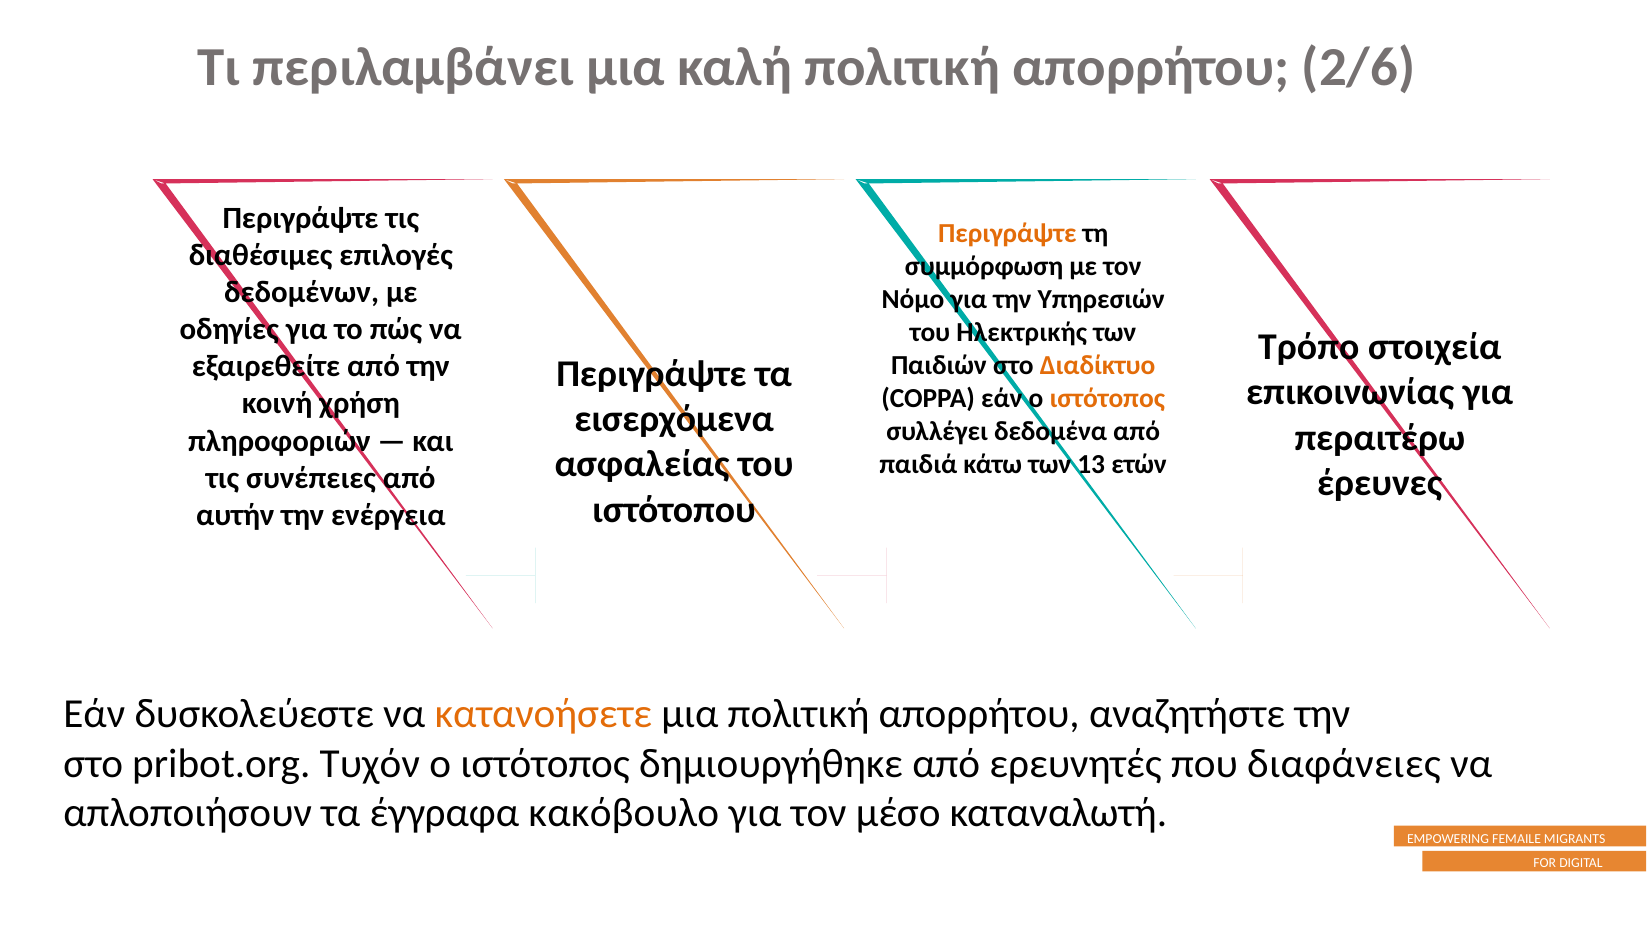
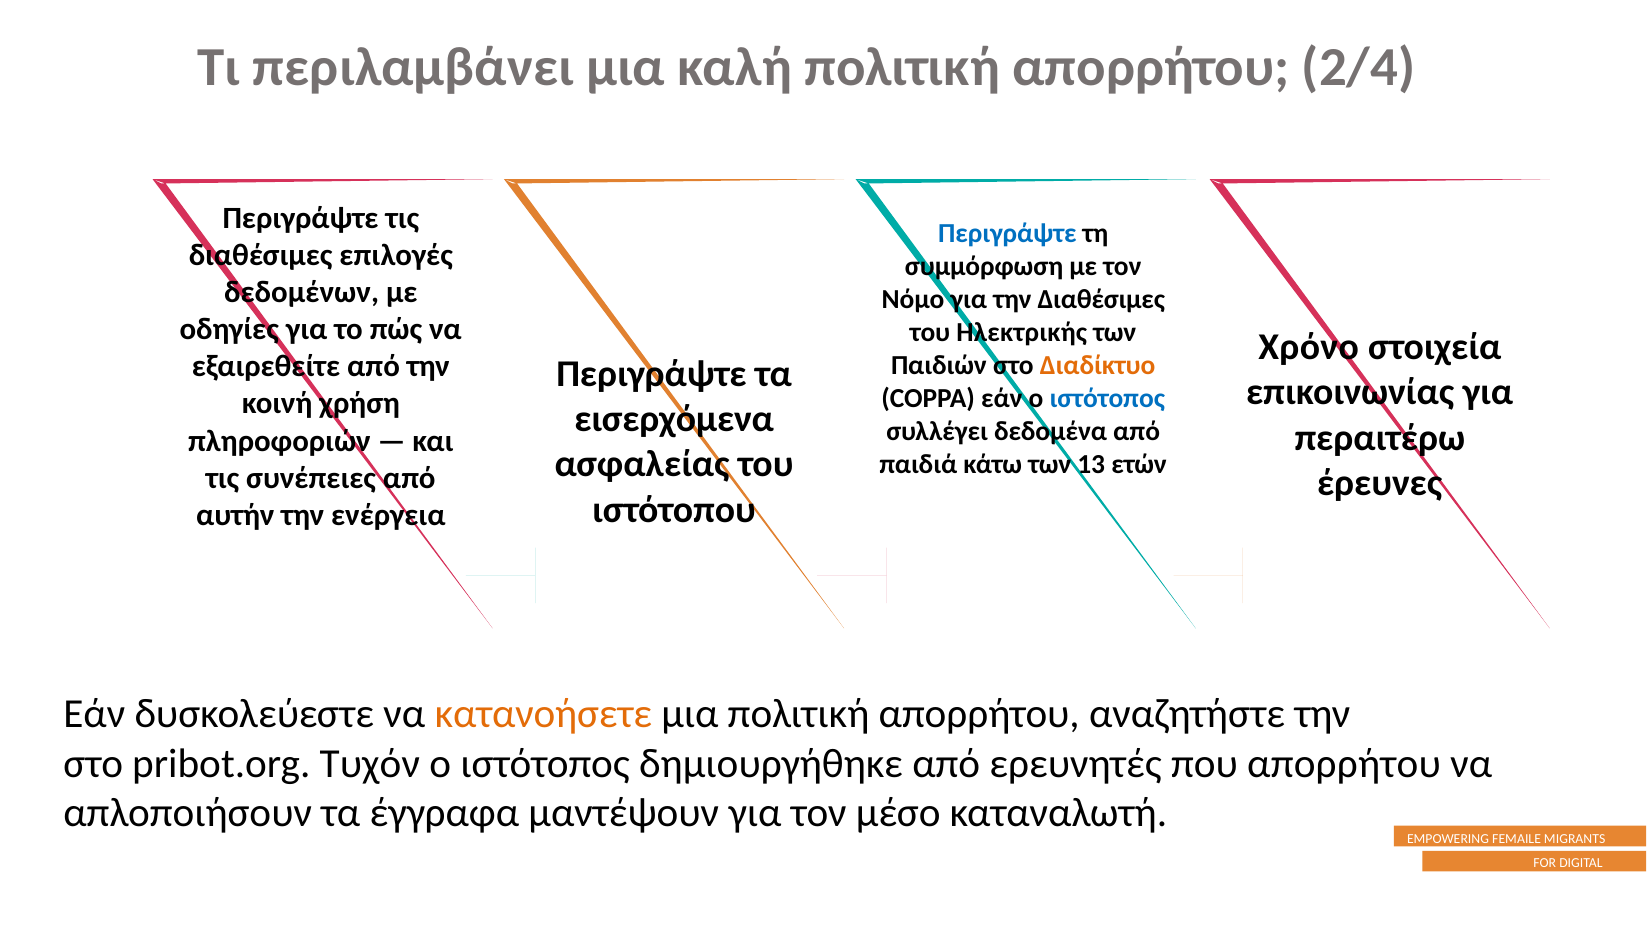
2/6: 2/6 -> 2/4 (1359, 68)
Περιγράψτε colour: orange -> blue (1007, 233)
την Υπηρεσιών: Υπηρεσιών -> Διαθέσιμες (1101, 299)
Τρόπο: Τρόπο -> Χρόνο (1309, 347)
ιστότοπος colour: orange -> blue (1107, 398)
που διαφάνειες: διαφάνειες -> απορρήτου (1344, 763)
κακόβουλο: κακόβουλο -> μαντέψουν (624, 813)
